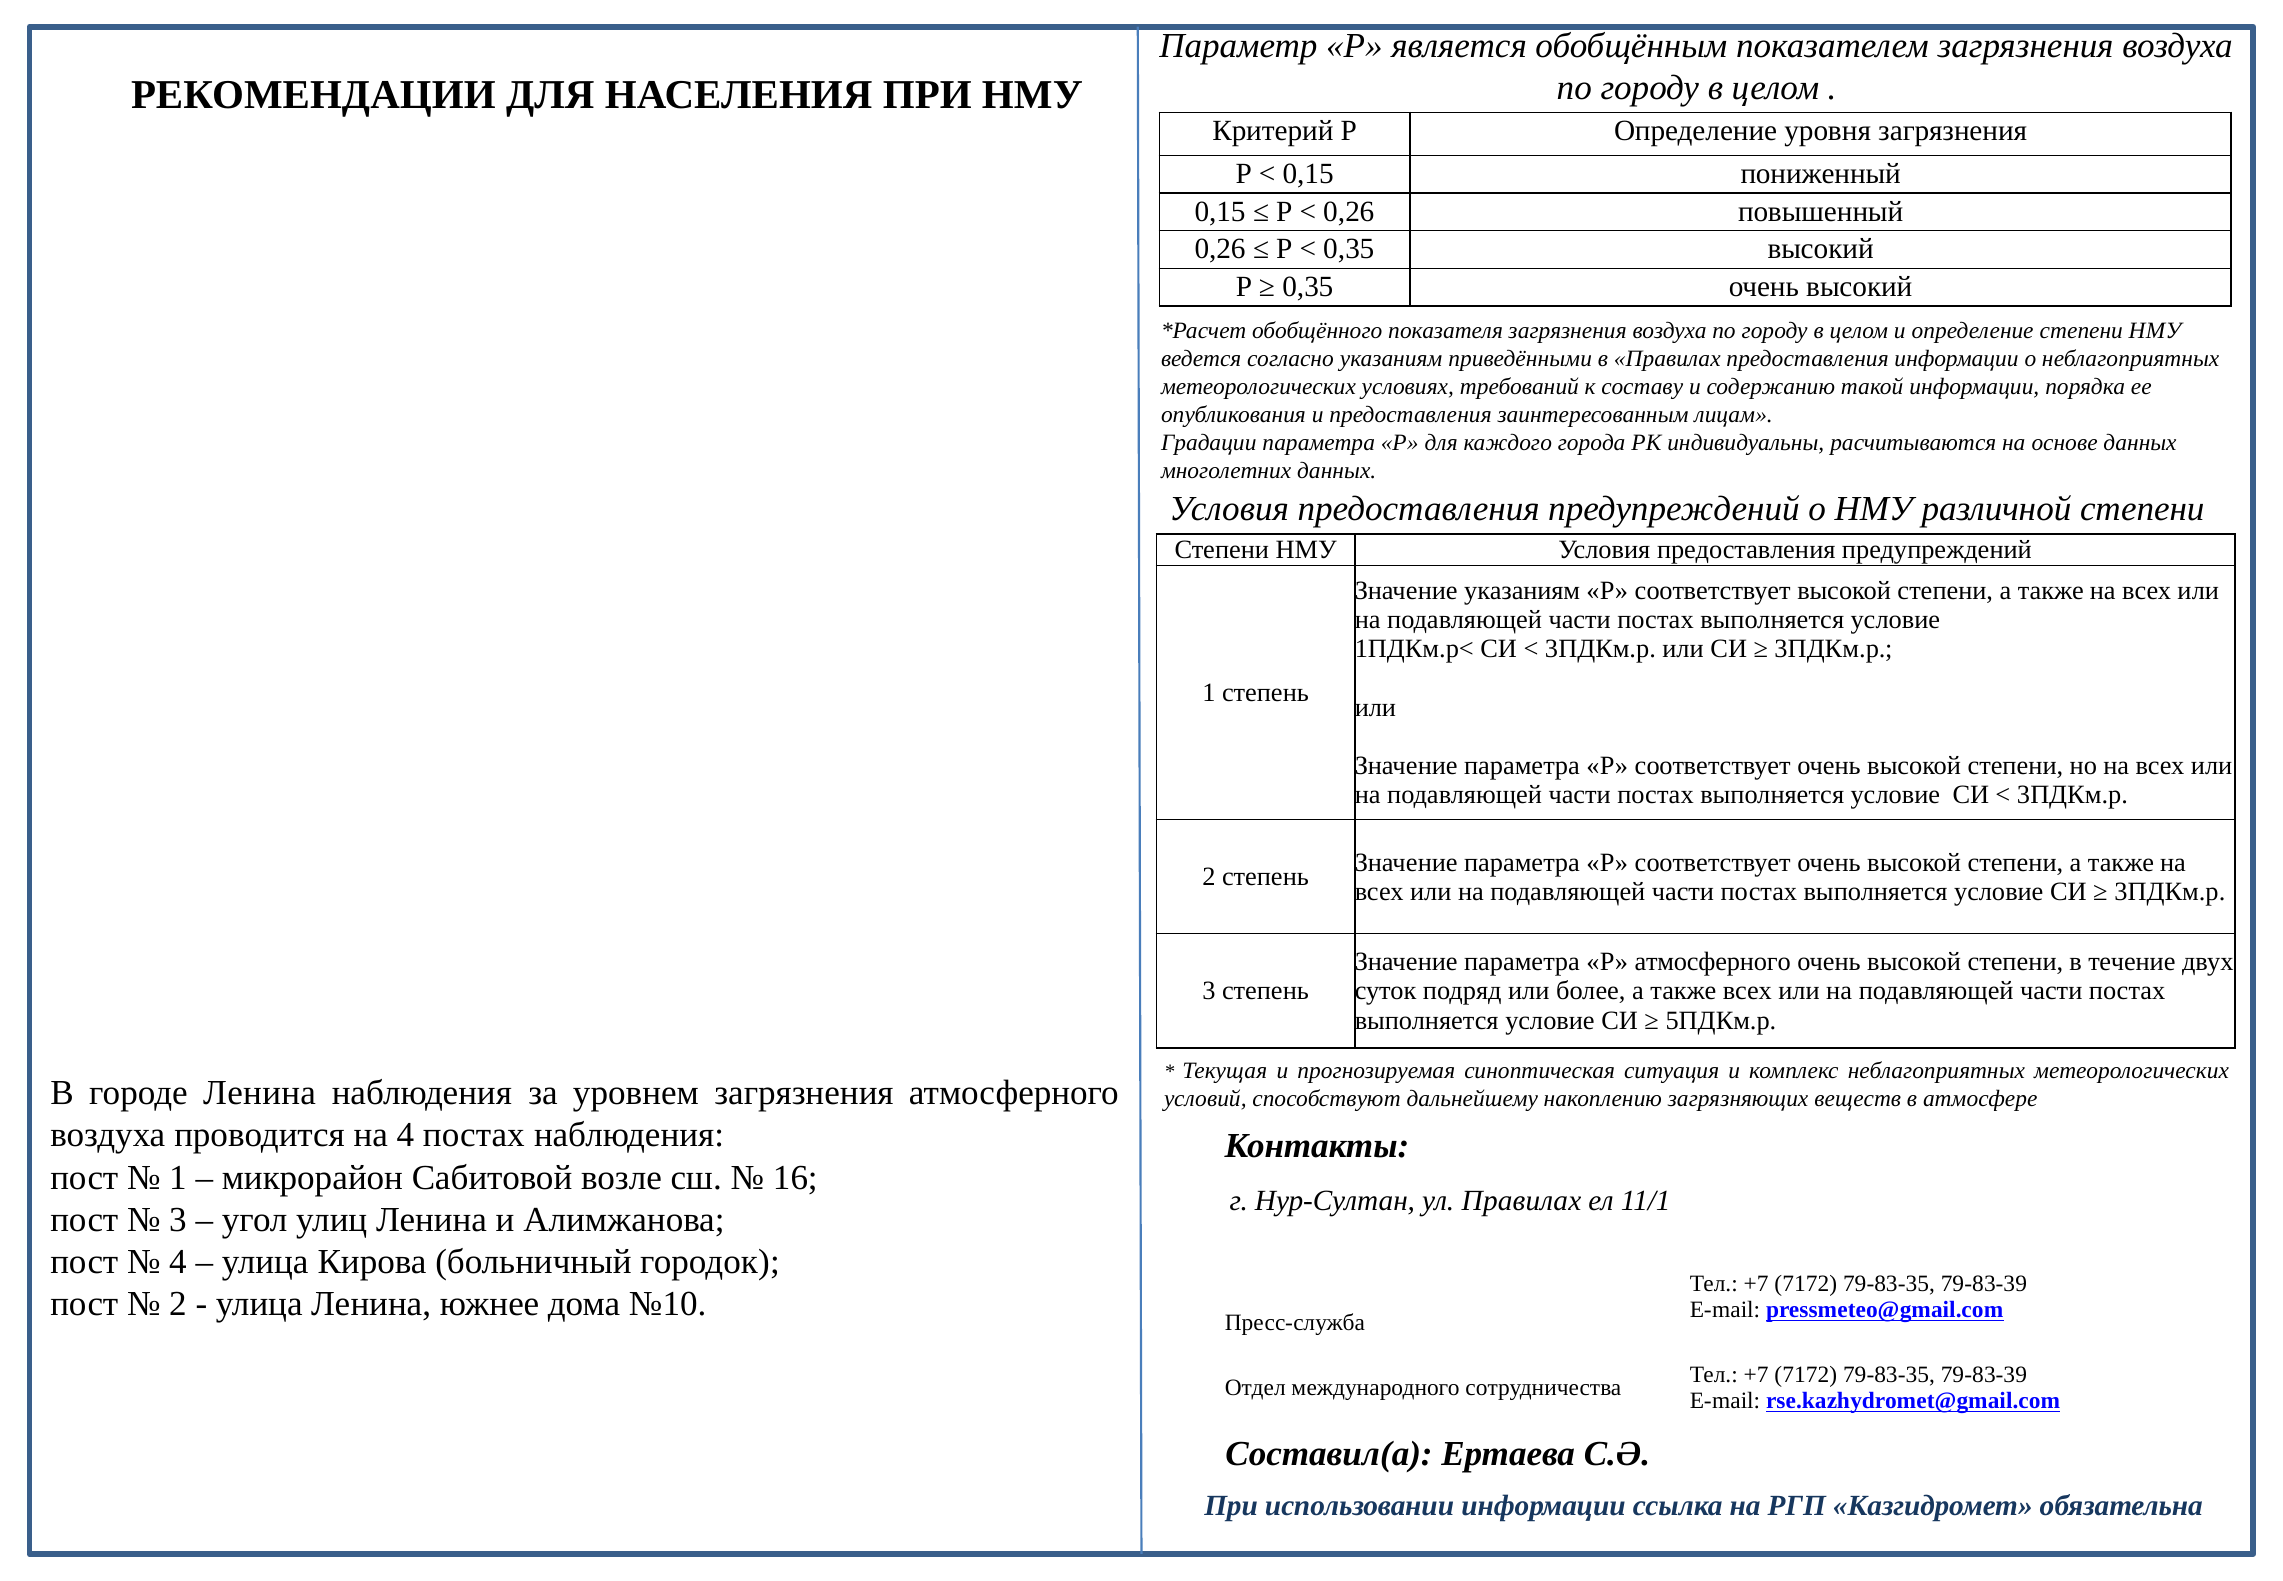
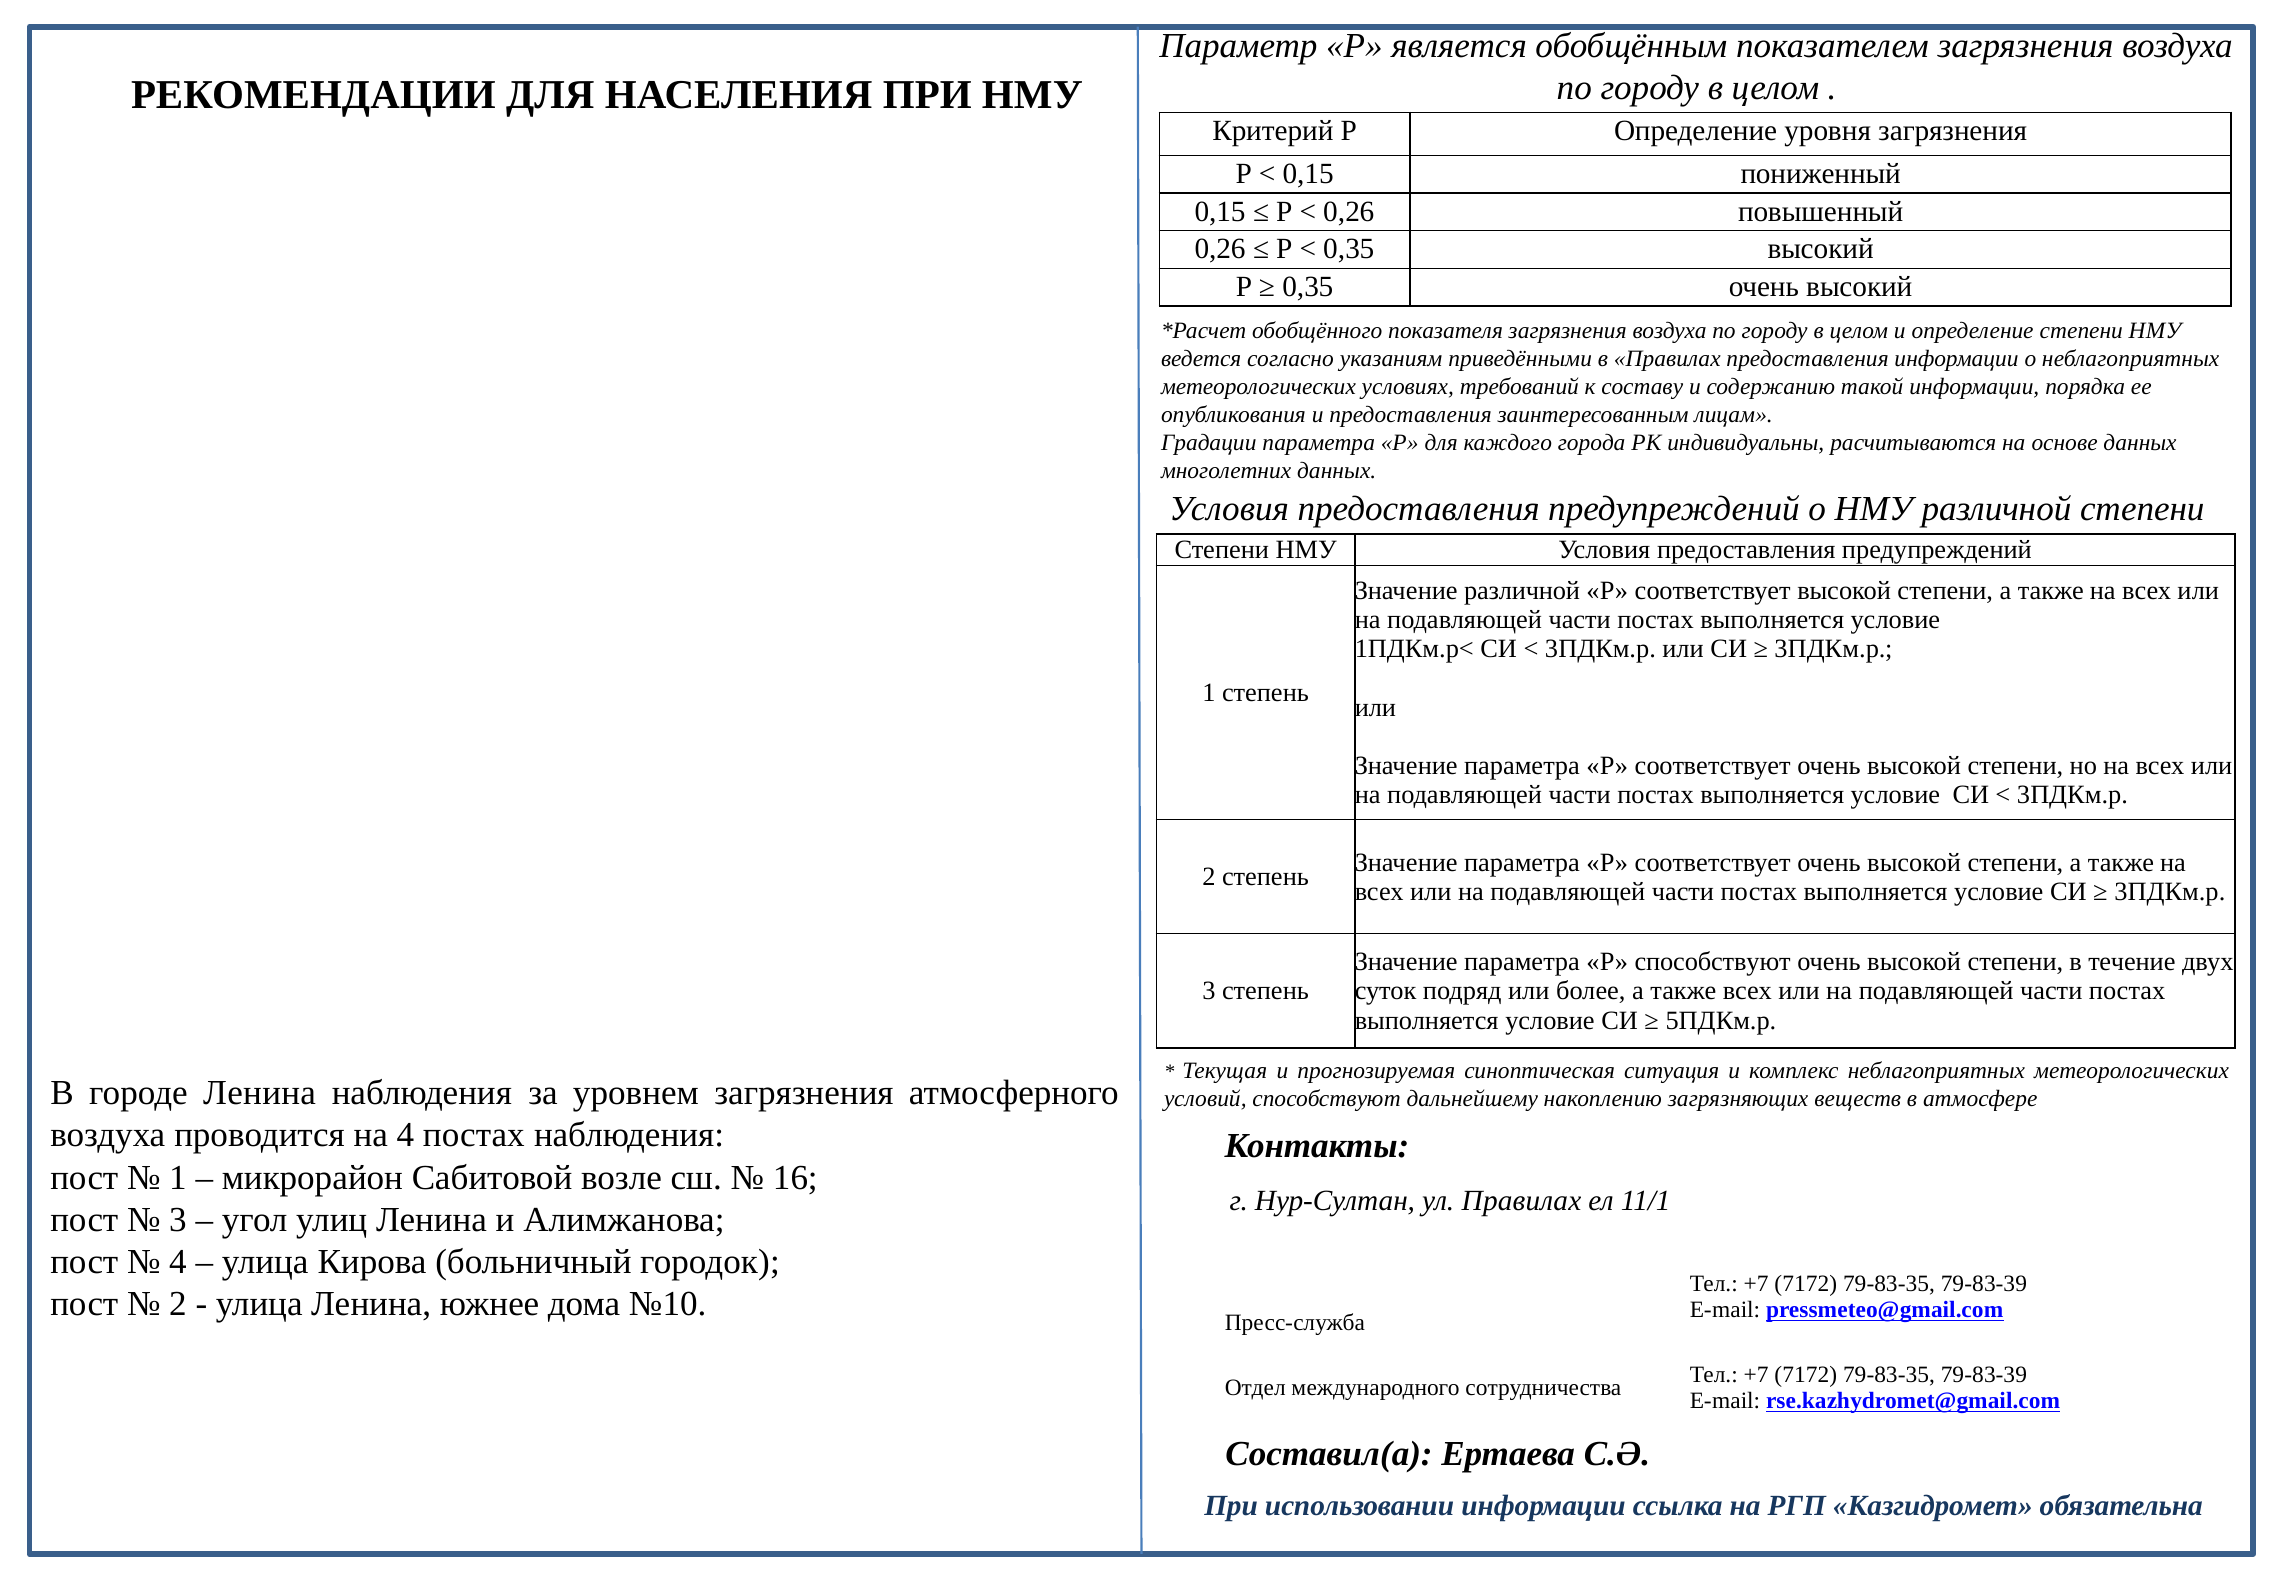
Значение указаниям: указаниям -> различной (1522, 590)
Р атмосферного: атмосферного -> способствуют (1713, 962)
